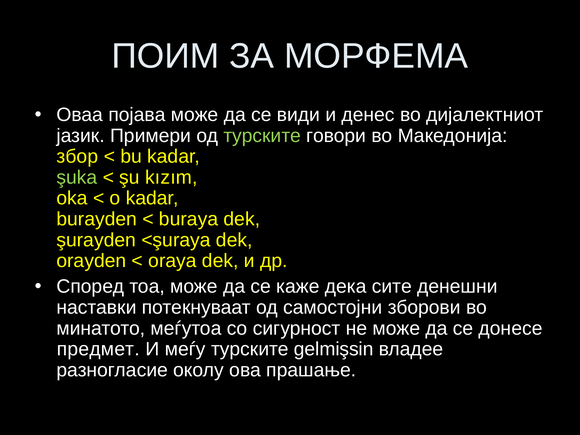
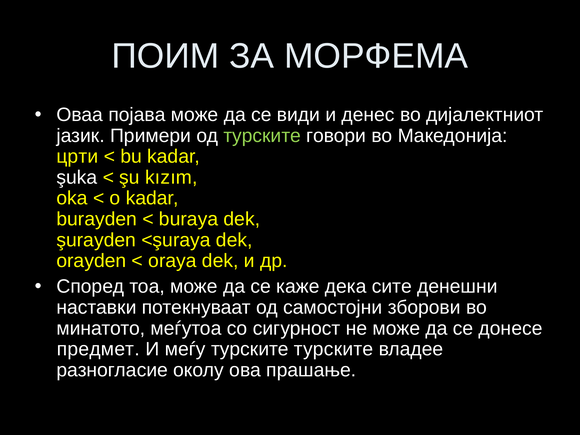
збор: збор -> црти (77, 157)
şuka colour: light green -> white (77, 177)
турските gelmişsin: gelmişsin -> турските (334, 349)
